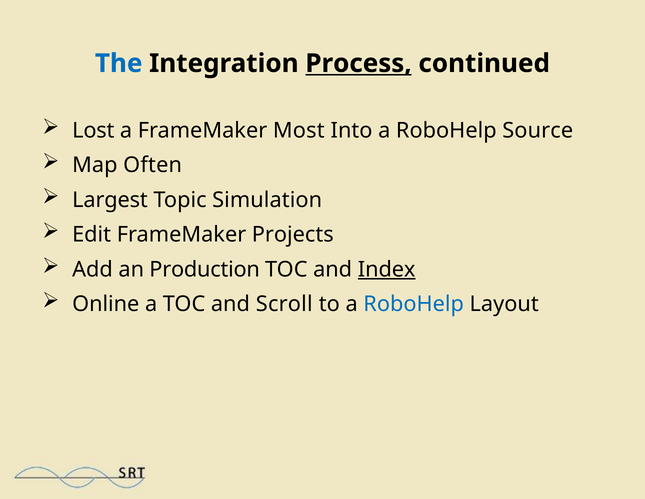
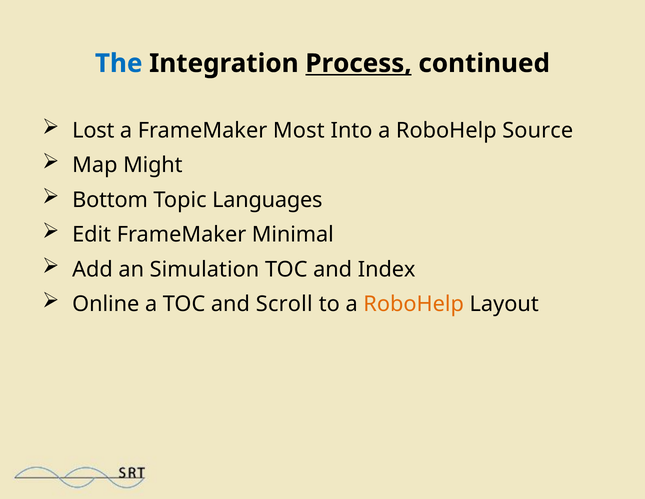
Often: Often -> Might (153, 165)
Largest: Largest -> Bottom (110, 200)
Simulation: Simulation -> Languages (267, 200)
Projects: Projects -> Minimal (293, 235)
Production: Production -> Simulation (205, 269)
Index underline: present -> none (387, 269)
RoboHelp colour: blue -> orange (414, 304)
